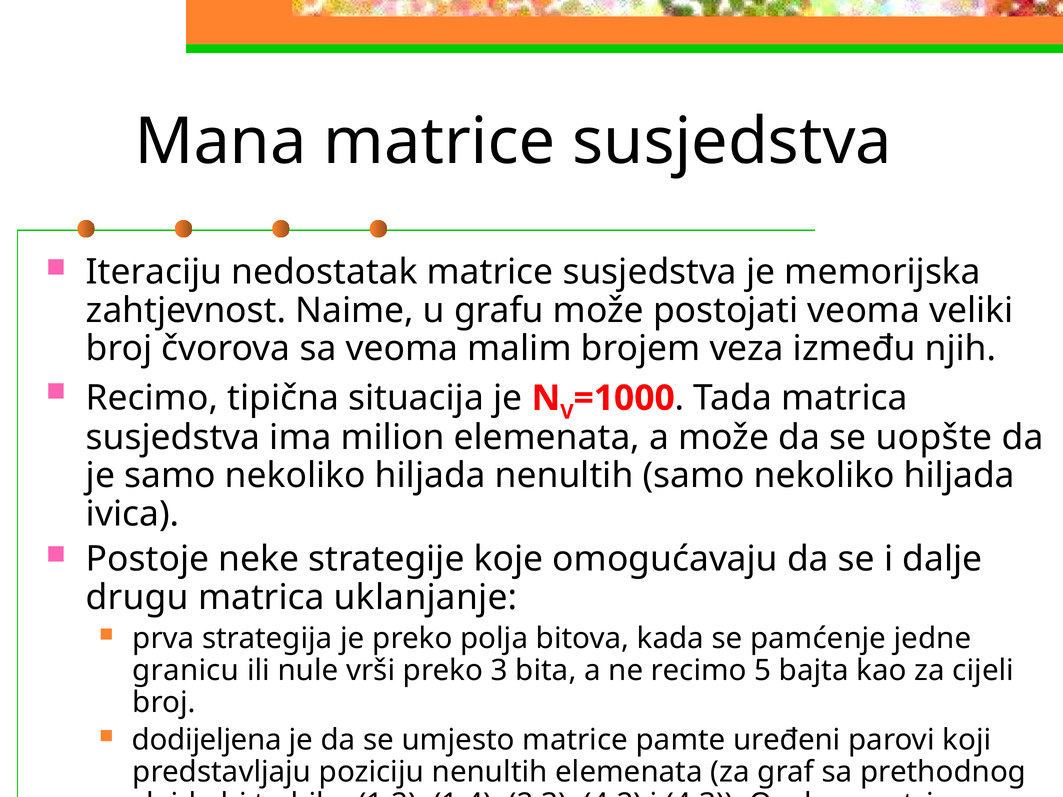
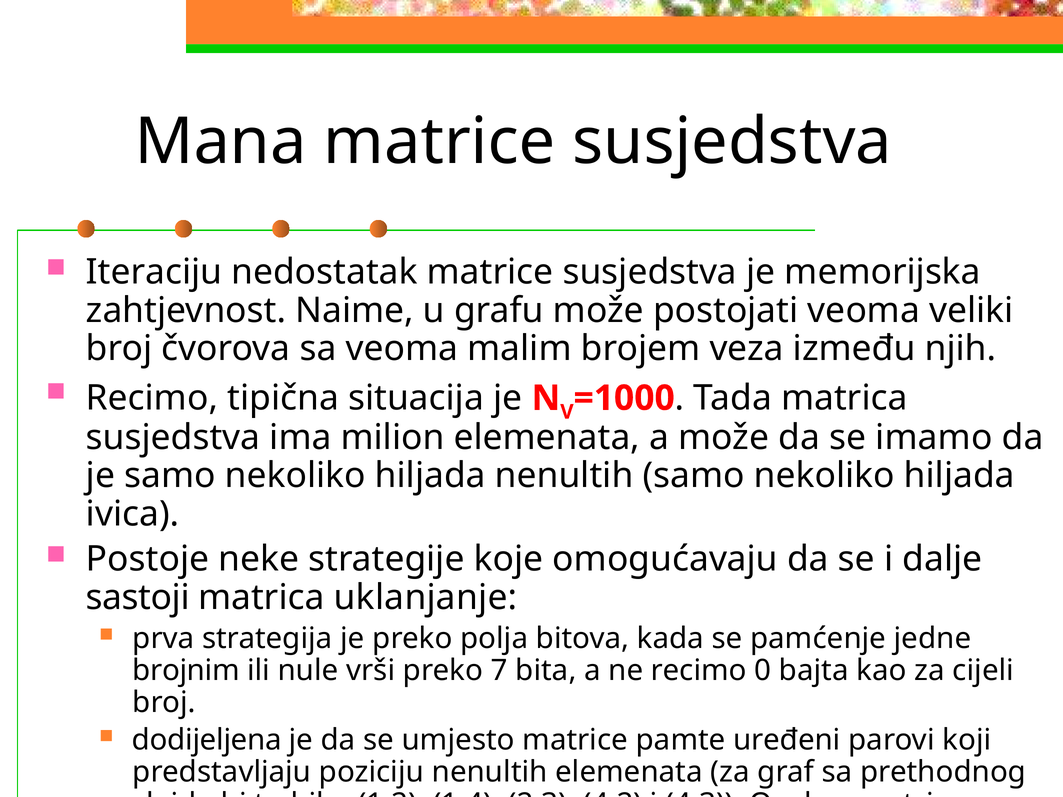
uopšte: uopšte -> imamo (934, 438)
drugu: drugu -> sastoji (138, 598)
granicu: granicu -> brojnim (186, 671)
3: 3 -> 7 (499, 671)
5: 5 -> 0 (763, 671)
